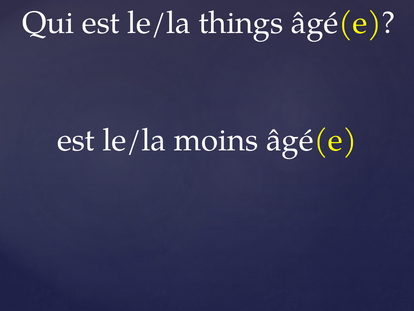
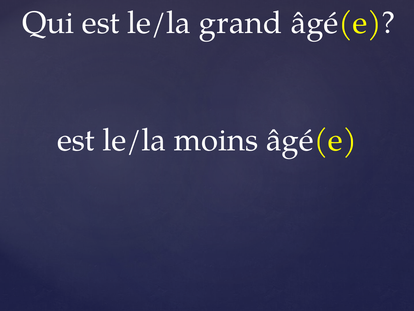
things: things -> grand (241, 23)
